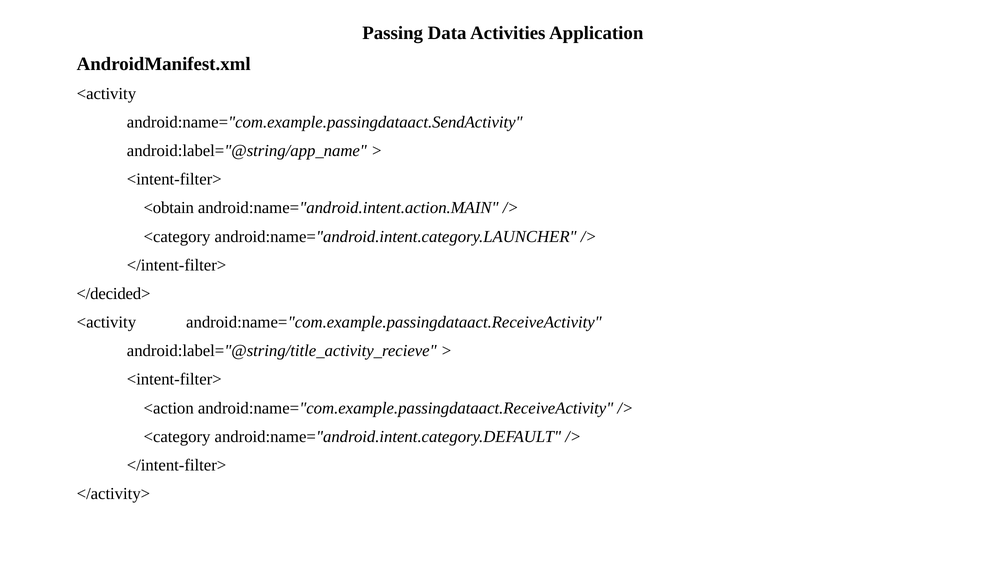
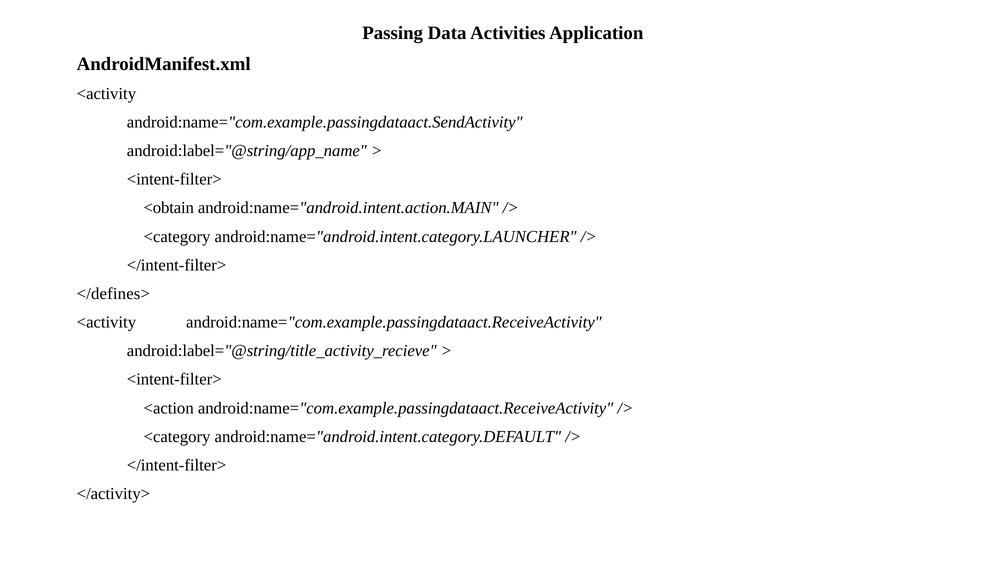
</decided>: </decided> -> </defines> (113, 294)
